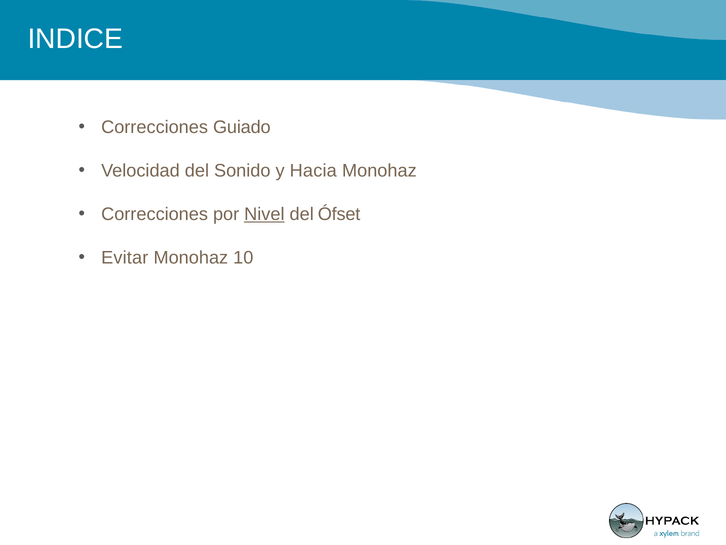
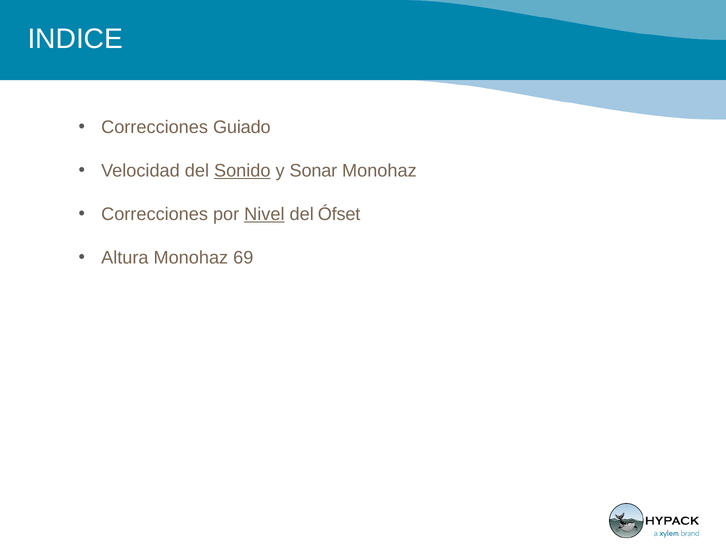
Sonido underline: none -> present (242, 171)
Hacia: Hacia -> Sonar (313, 171)
Evitar: Evitar -> Altura (125, 258)
10: 10 -> 69 (243, 258)
